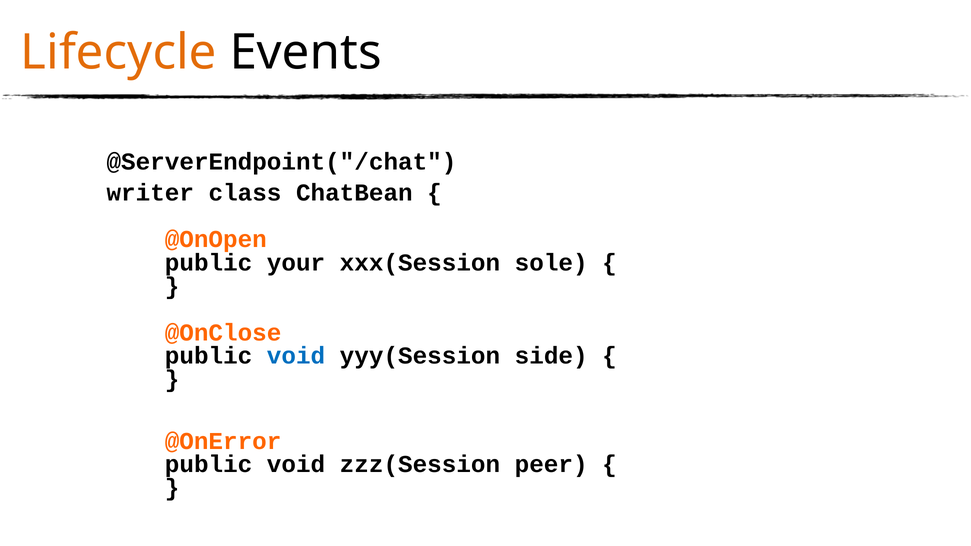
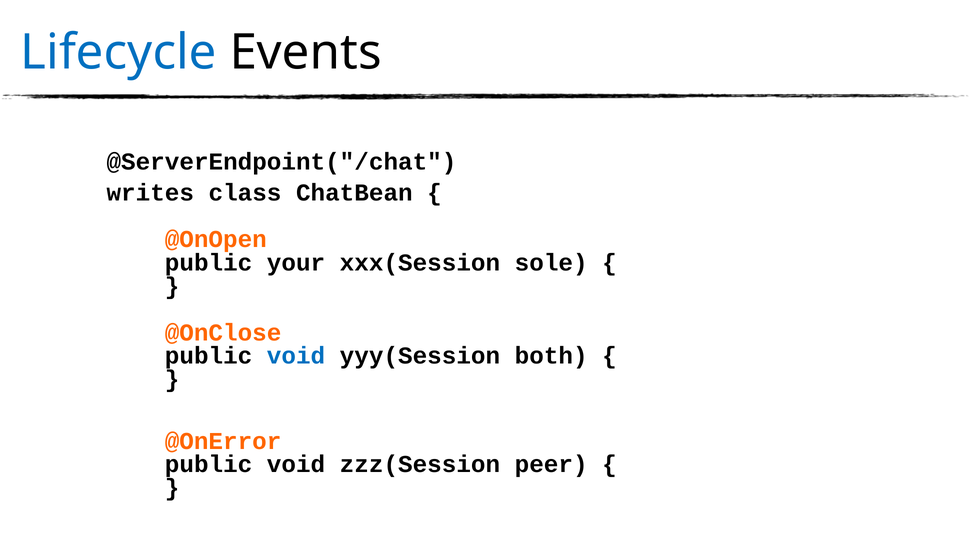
Lifecycle colour: orange -> blue (119, 53)
writer: writer -> writes (150, 193)
side: side -> both (551, 356)
